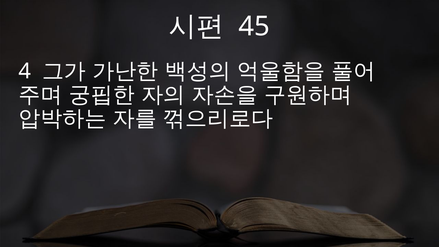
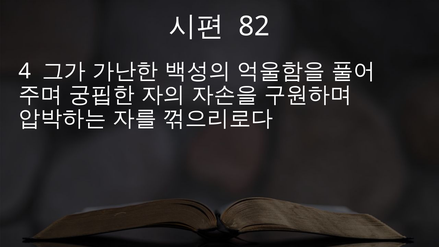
45: 45 -> 82 (254, 26)
